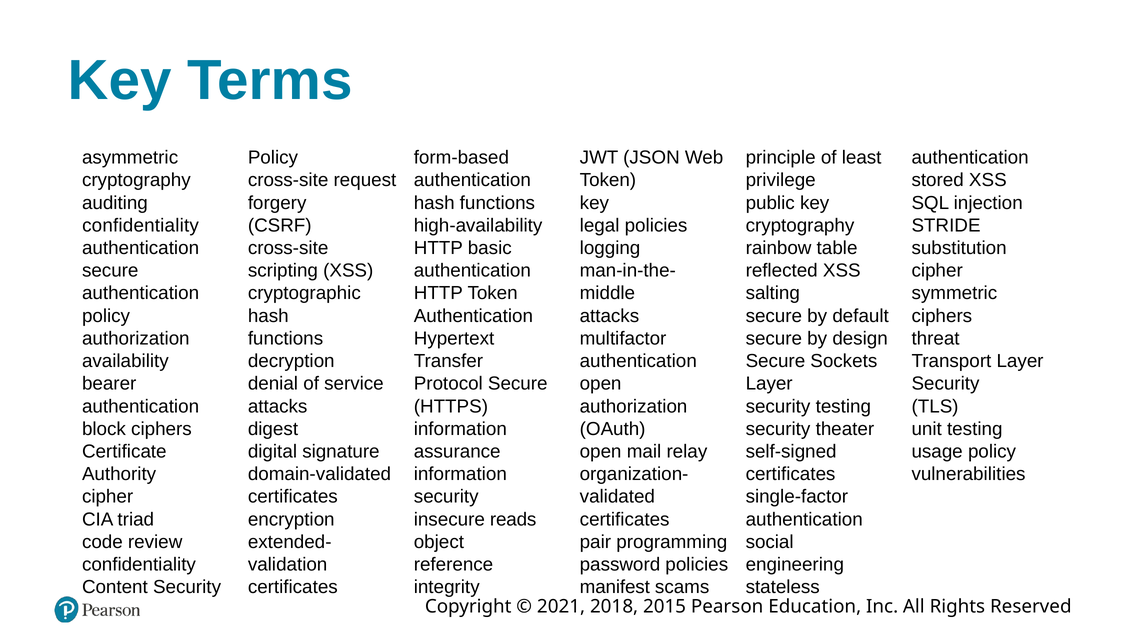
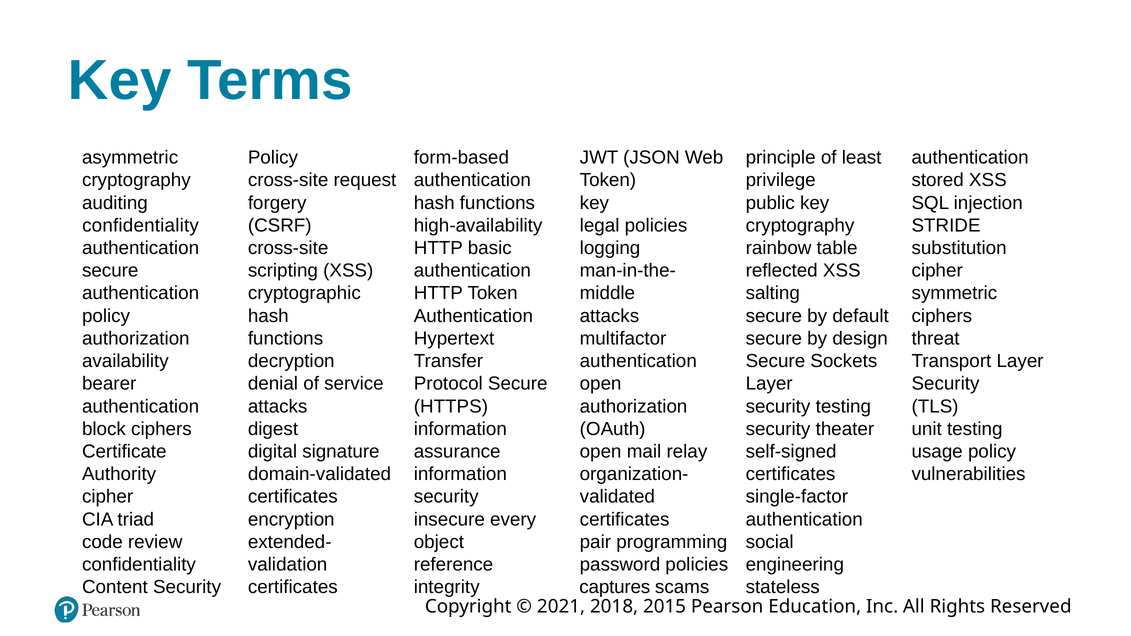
reads: reads -> every (513, 520)
manifest: manifest -> captures (615, 587)
